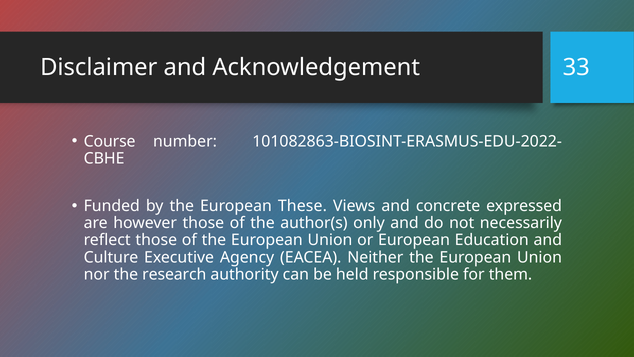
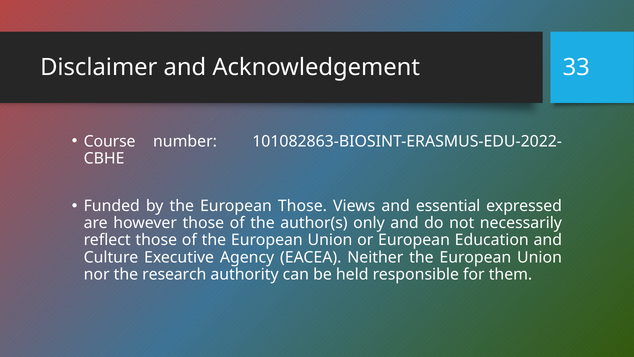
European These: These -> Those (302, 206)
concrete: concrete -> essential (448, 206)
